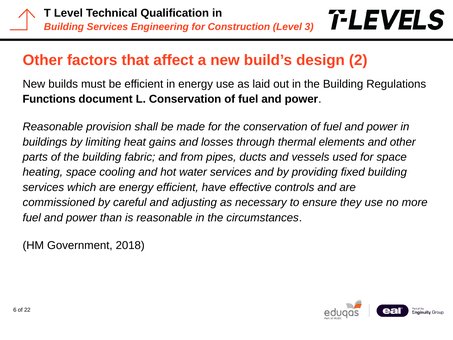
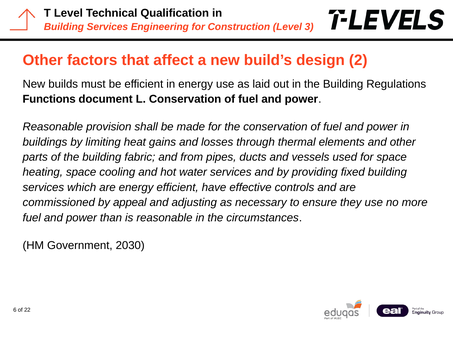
careful: careful -> appeal (130, 202)
2018: 2018 -> 2030 (130, 245)
